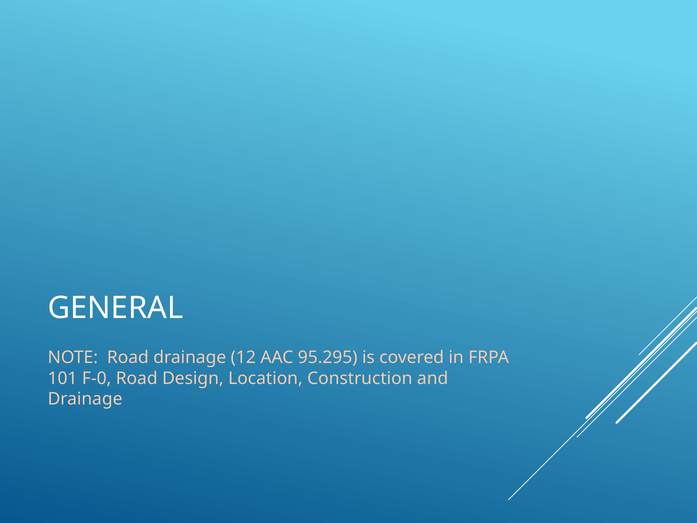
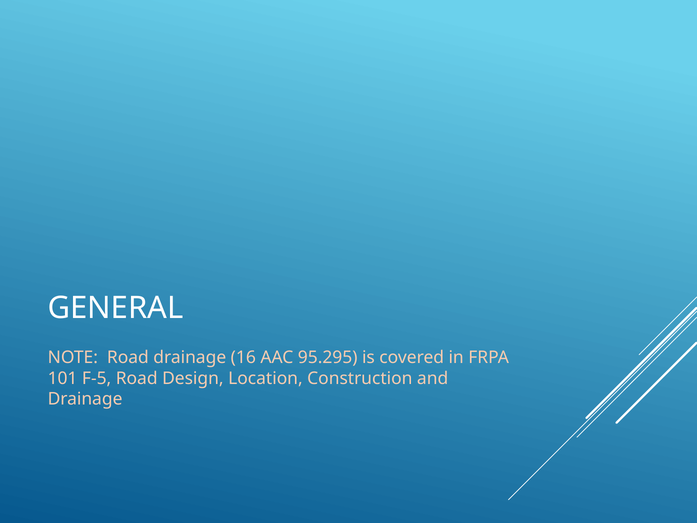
12: 12 -> 16 (243, 357)
F-0: F-0 -> F-5 (97, 378)
